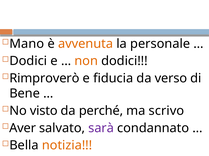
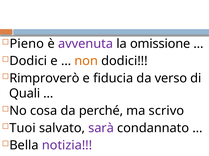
Mano: Mano -> Pieno (27, 44)
avvenuta colour: orange -> purple (86, 44)
personale: personale -> omissione (160, 44)
Bene: Bene -> Quali (25, 94)
visto: visto -> cosa (44, 111)
Aver: Aver -> Tuoi (23, 129)
notizia colour: orange -> purple (67, 146)
